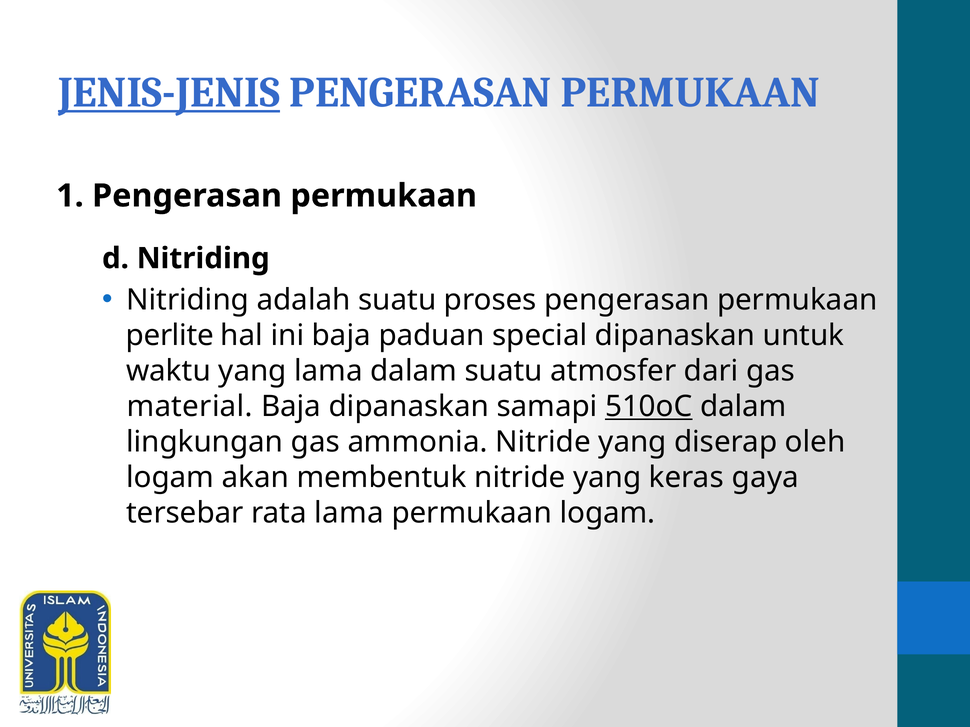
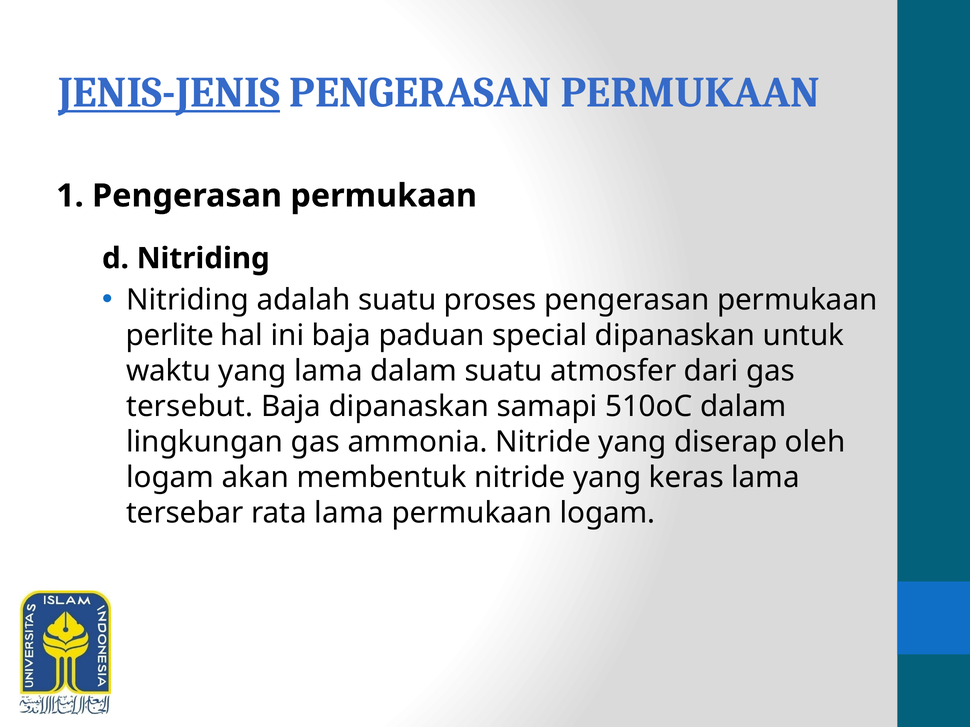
material: material -> tersebut (190, 407)
510oC underline: present -> none (649, 407)
keras gaya: gaya -> lama (766, 478)
